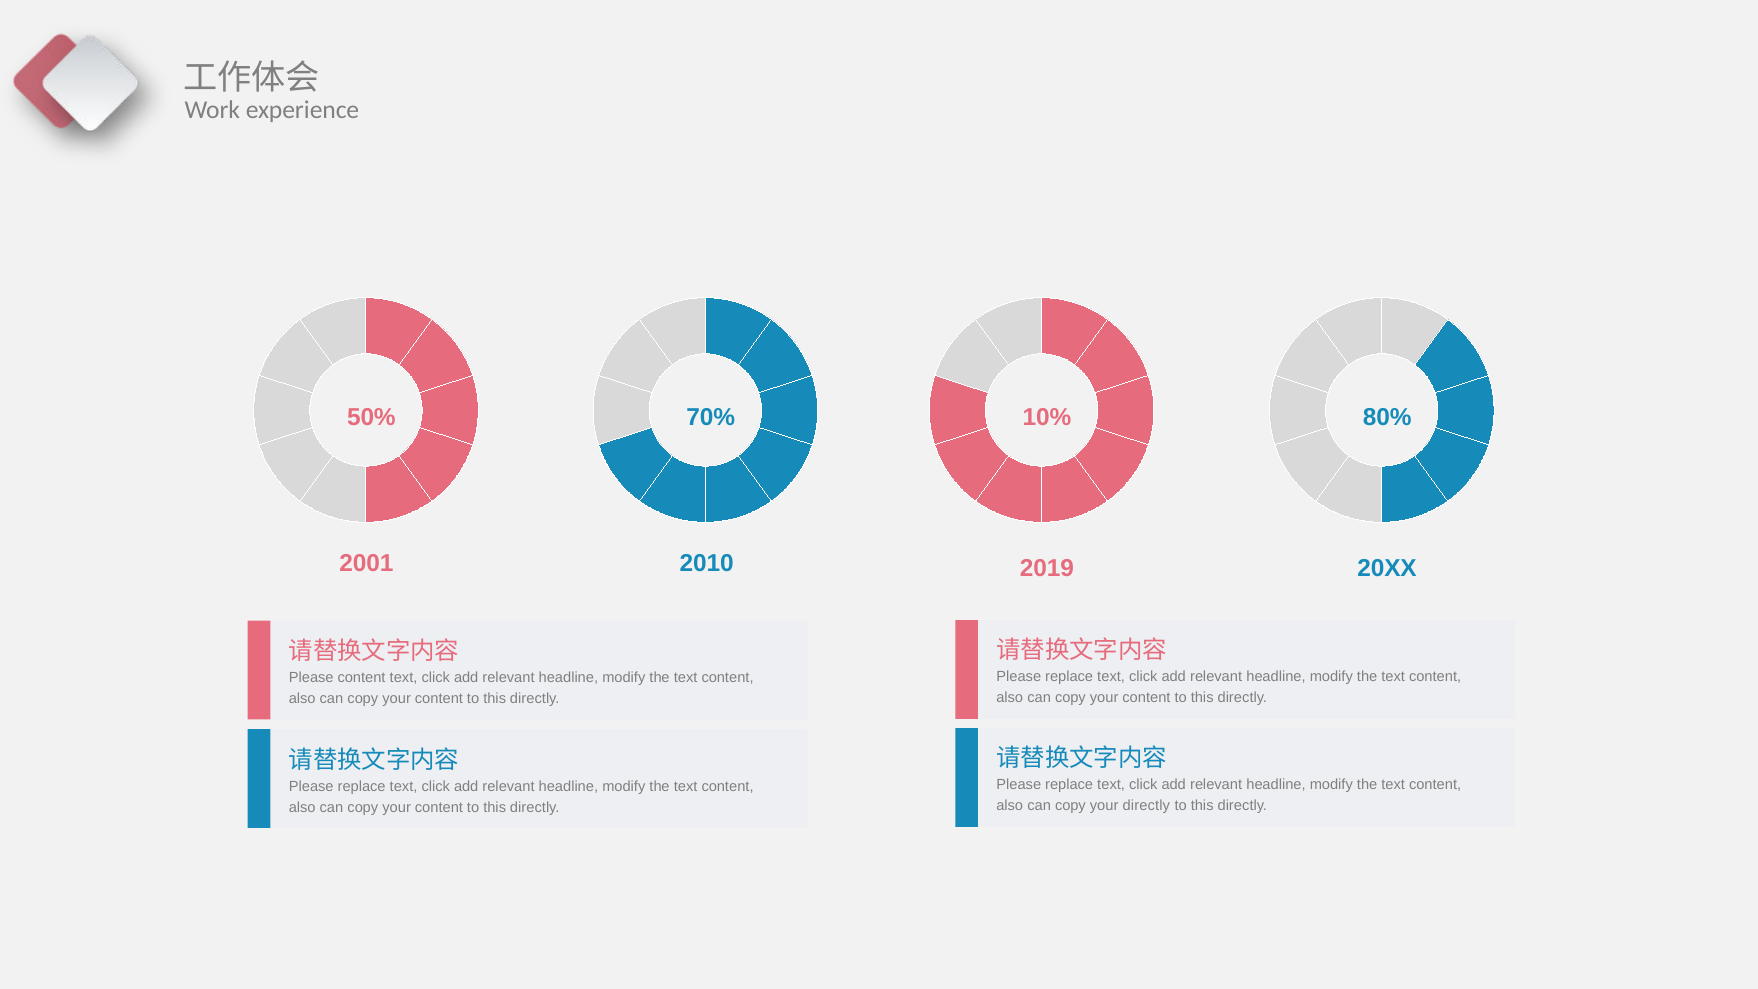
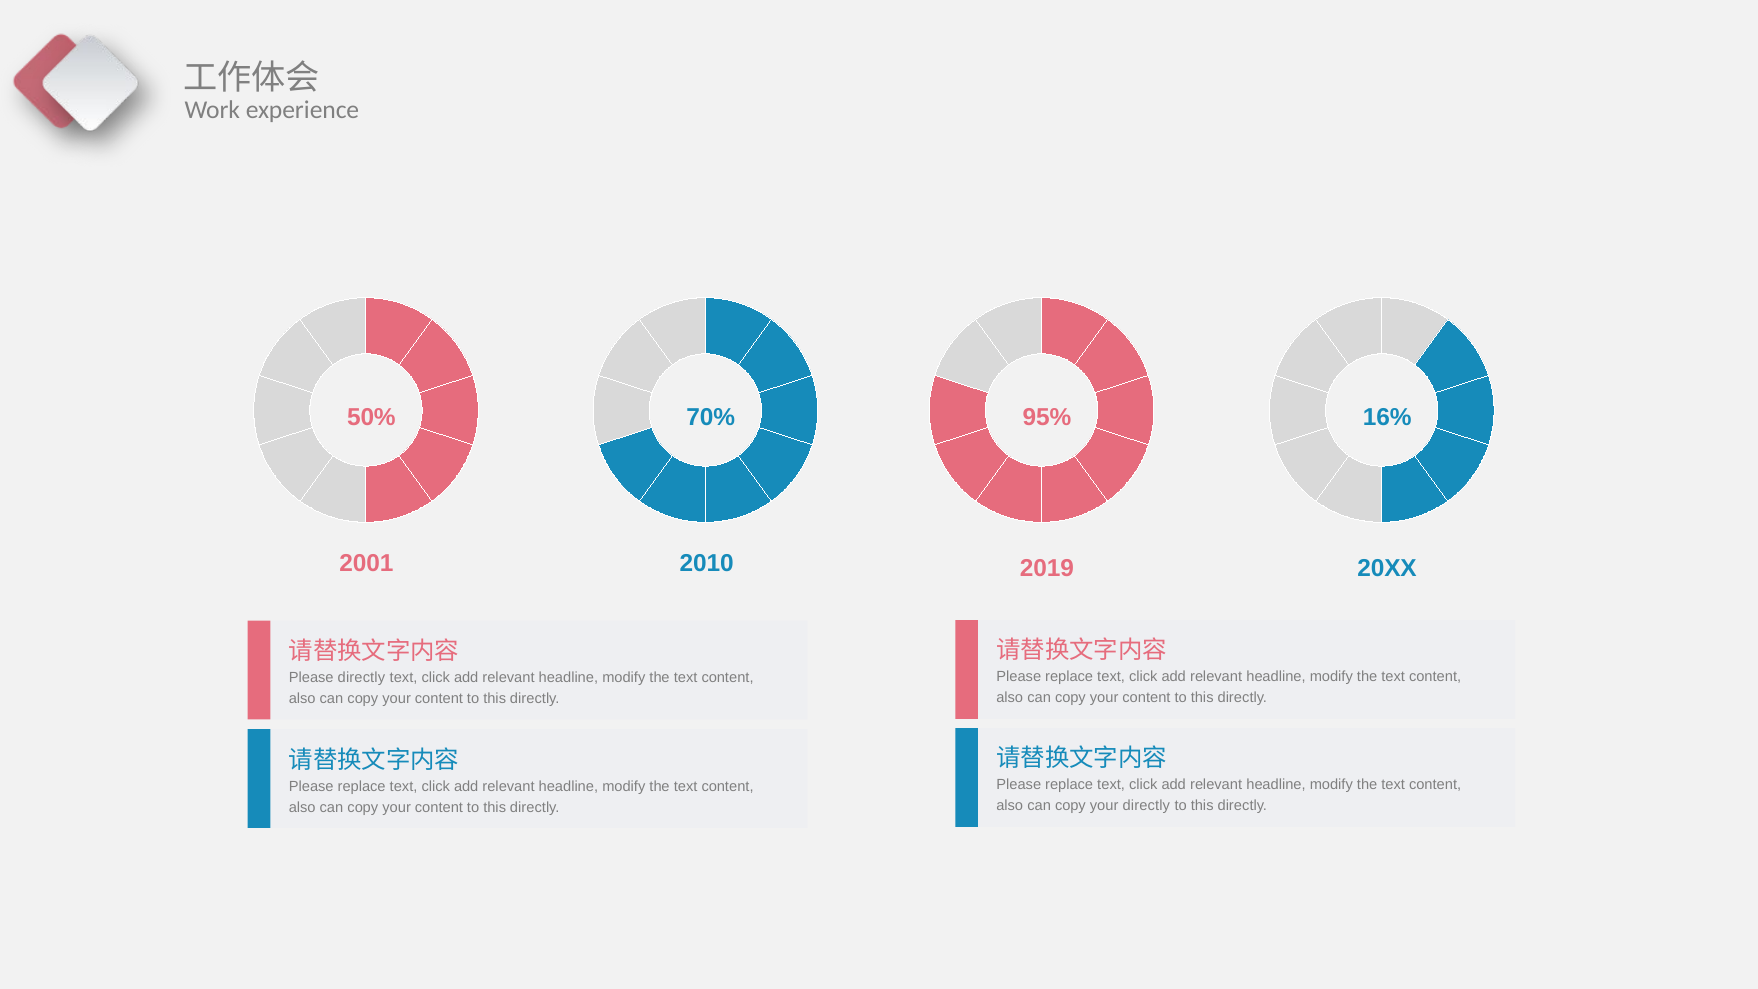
10%: 10% -> 95% (1047, 418)
80%: 80% -> 16% (1387, 418)
Please content: content -> directly (361, 677)
